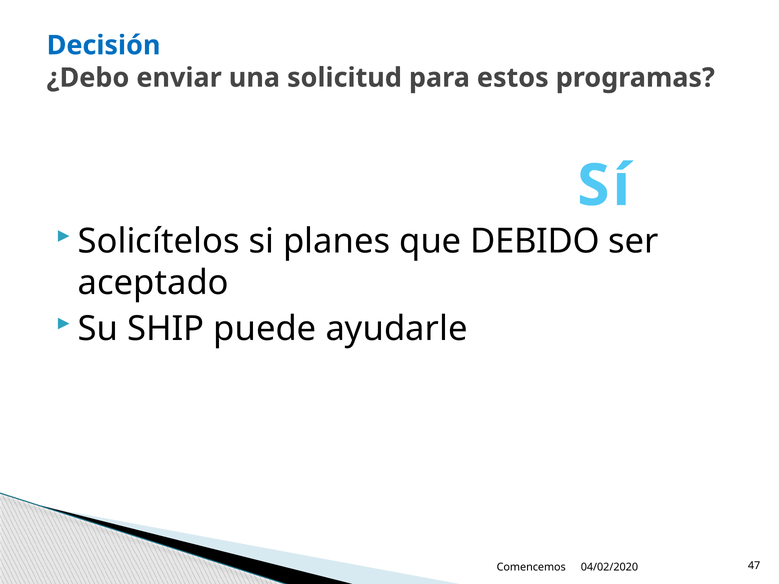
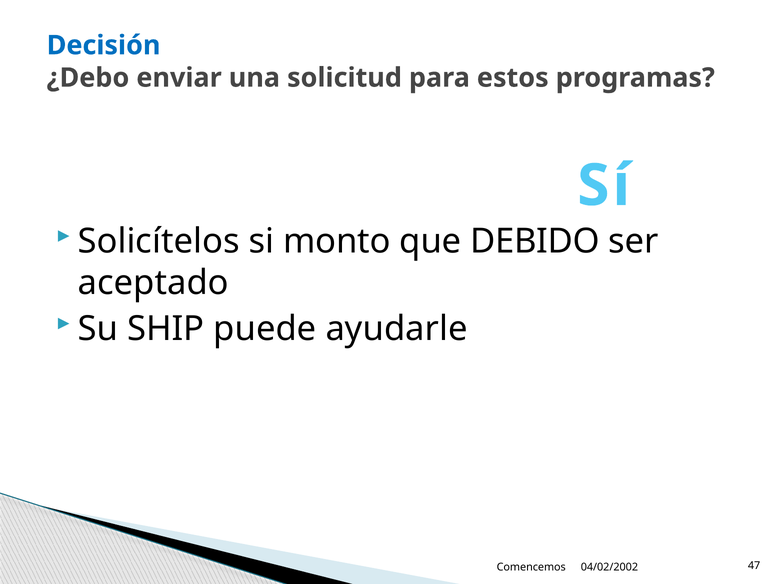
planes: planes -> monto (337, 241)
04/02/2020: 04/02/2020 -> 04/02/2002 (609, 567)
